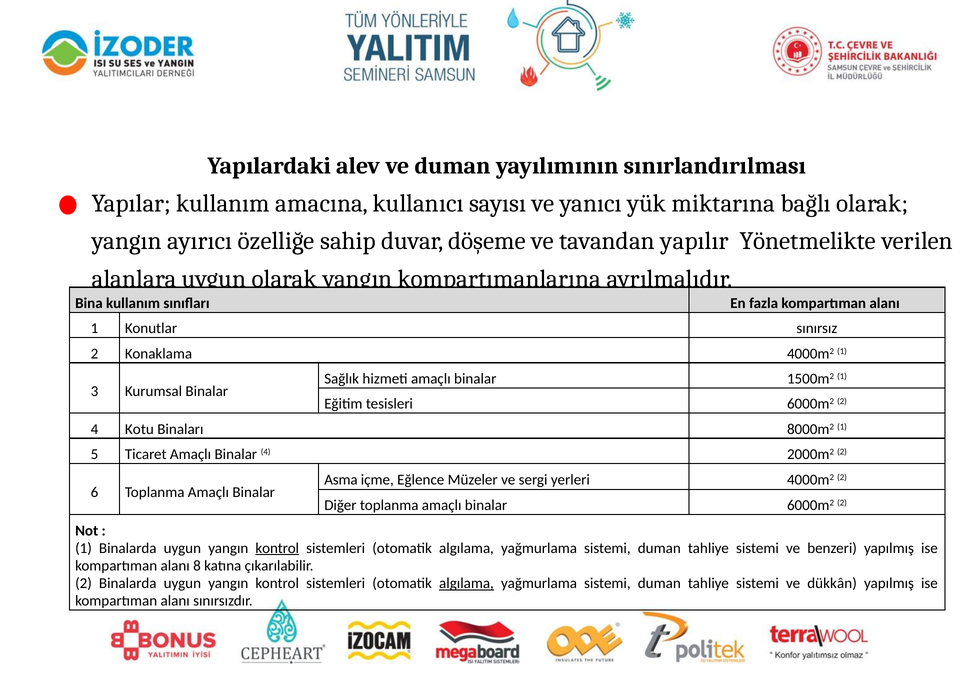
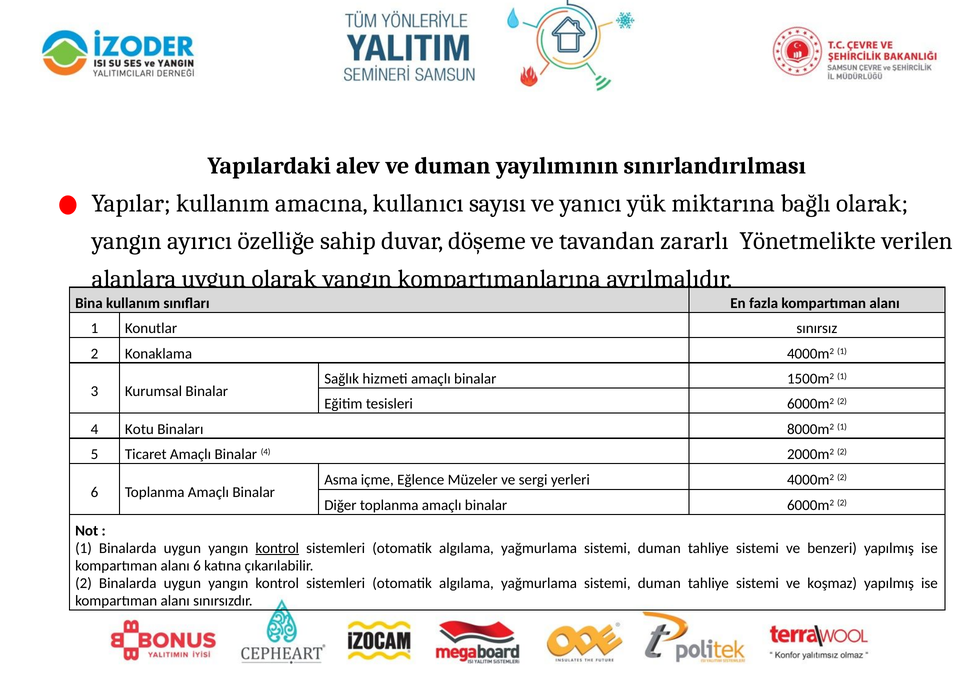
yapılır: yapılır -> zararlı (695, 241)
alanı 8: 8 -> 6 (197, 566)
algılama underline: present -> none (466, 583)
dükkân: dükkân -> koşmaz (832, 583)
